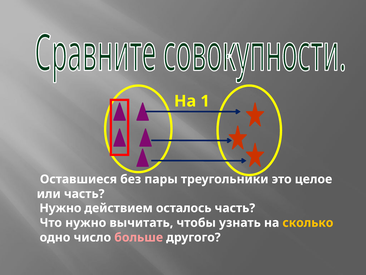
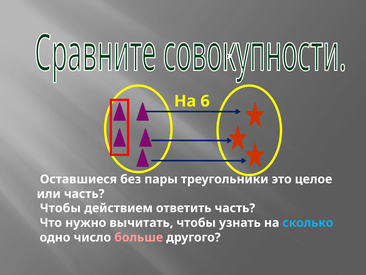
1: 1 -> 6 (205, 101)
Нужно: Нужно -> Чтобы (60, 208)
осталось: осталось -> ответить (184, 208)
сколько colour: yellow -> light blue (308, 222)
